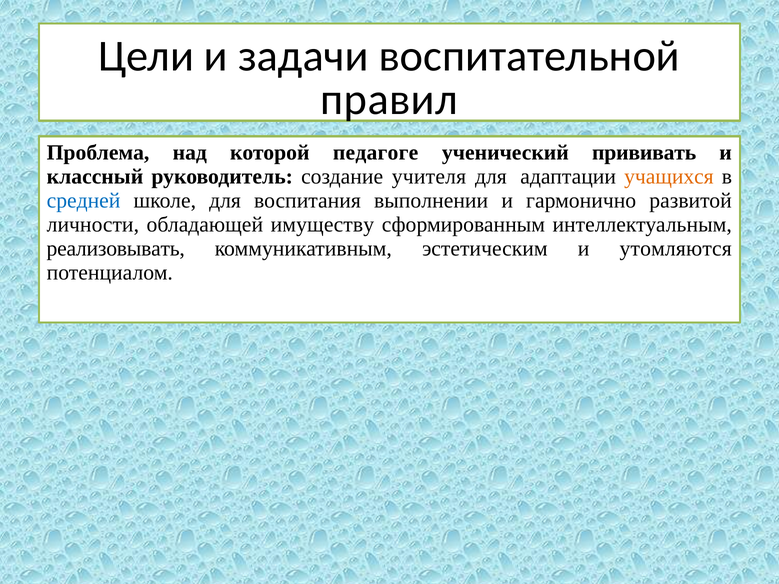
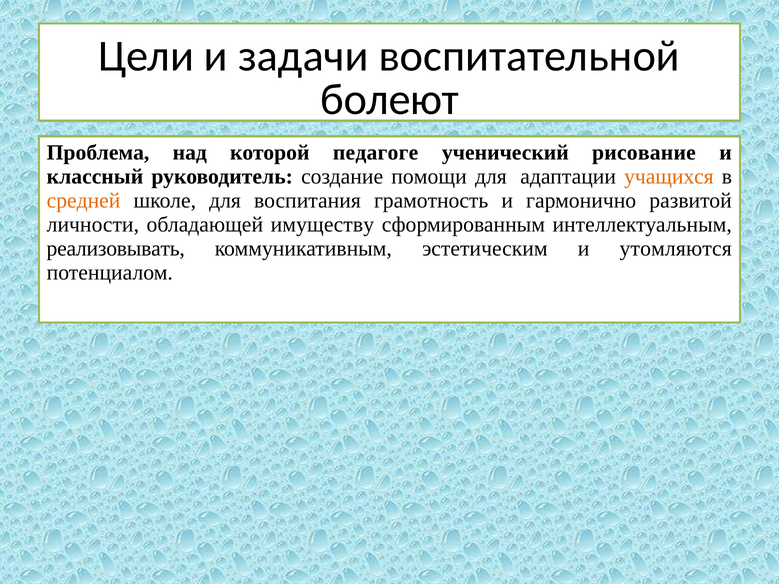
правил: правил -> болеют (390, 100)
прививать: прививать -> рисование (644, 152)
учителя: учителя -> помощи (429, 176)
средней colour: blue -> orange (84, 200)
выполнении: выполнении -> грамотность (431, 200)
